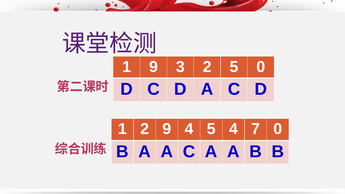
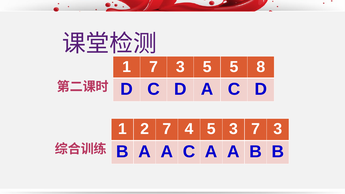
1 9: 9 -> 7 (153, 67)
3 2: 2 -> 5 (207, 67)
5 0: 0 -> 8 (261, 67)
2 9: 9 -> 7 (167, 129)
5 4: 4 -> 3 (233, 129)
0: 0 -> 3 (278, 129)
